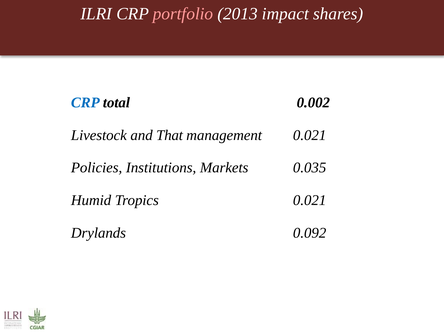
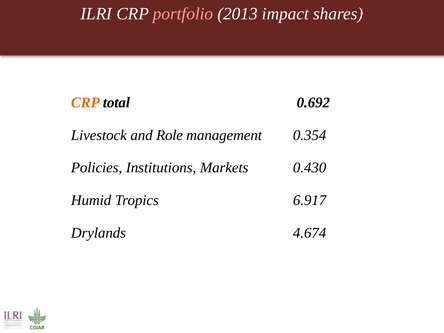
CRP colour: blue -> orange (85, 103)
0.002: 0.002 -> 0.692 (313, 103)
That: That -> Role (170, 135)
management 0.021: 0.021 -> 0.354 (310, 135)
0.035: 0.035 -> 0.430 (310, 168)
Tropics 0.021: 0.021 -> 6.917 (310, 200)
0.092: 0.092 -> 4.674 (310, 233)
